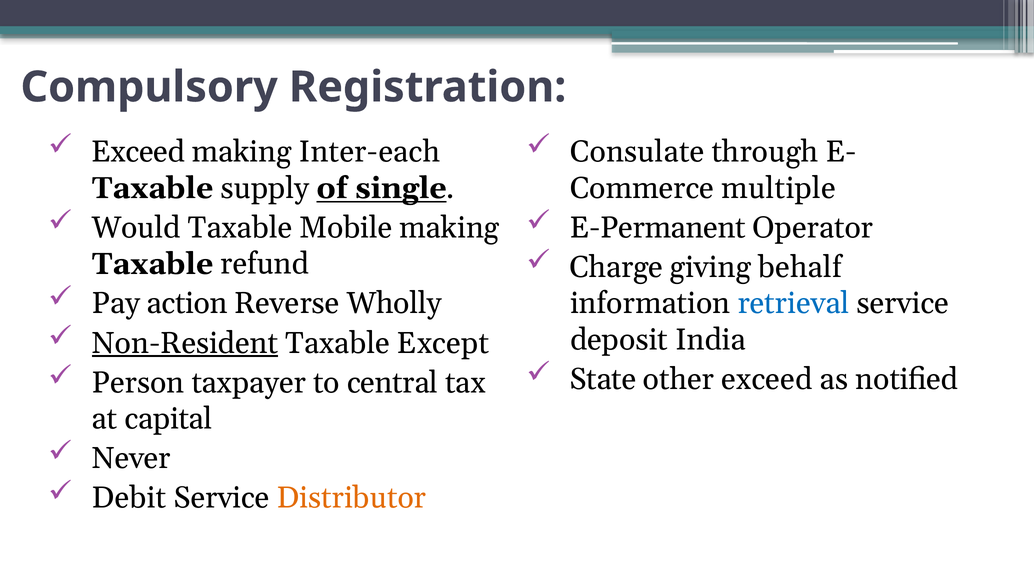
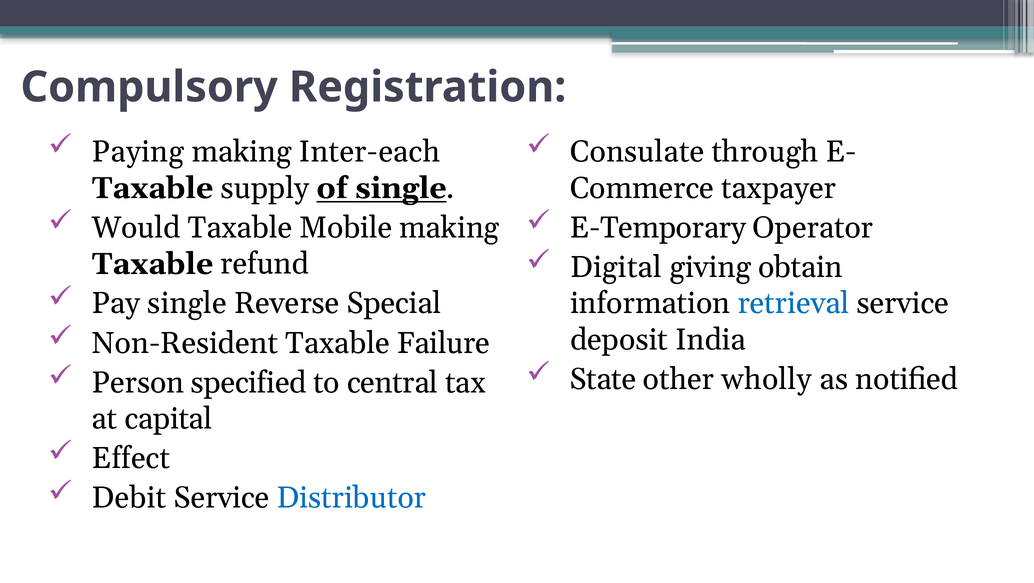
Exceed: Exceed -> Paying (138, 152)
multiple: multiple -> taxpayer (779, 188)
E-Permanent: E-Permanent -> E-Temporary (658, 228)
Charge: Charge -> Digital (616, 267)
behalf: behalf -> obtain (800, 267)
Pay action: action -> single (187, 304)
Wholly: Wholly -> Special (394, 304)
Non-Resident underline: present -> none (185, 343)
Except: Except -> Failure (443, 343)
other exceed: exceed -> wholly (767, 379)
taxpayer: taxpayer -> specified (249, 383)
Never: Never -> Effect (131, 458)
Distributor colour: orange -> blue (352, 498)
